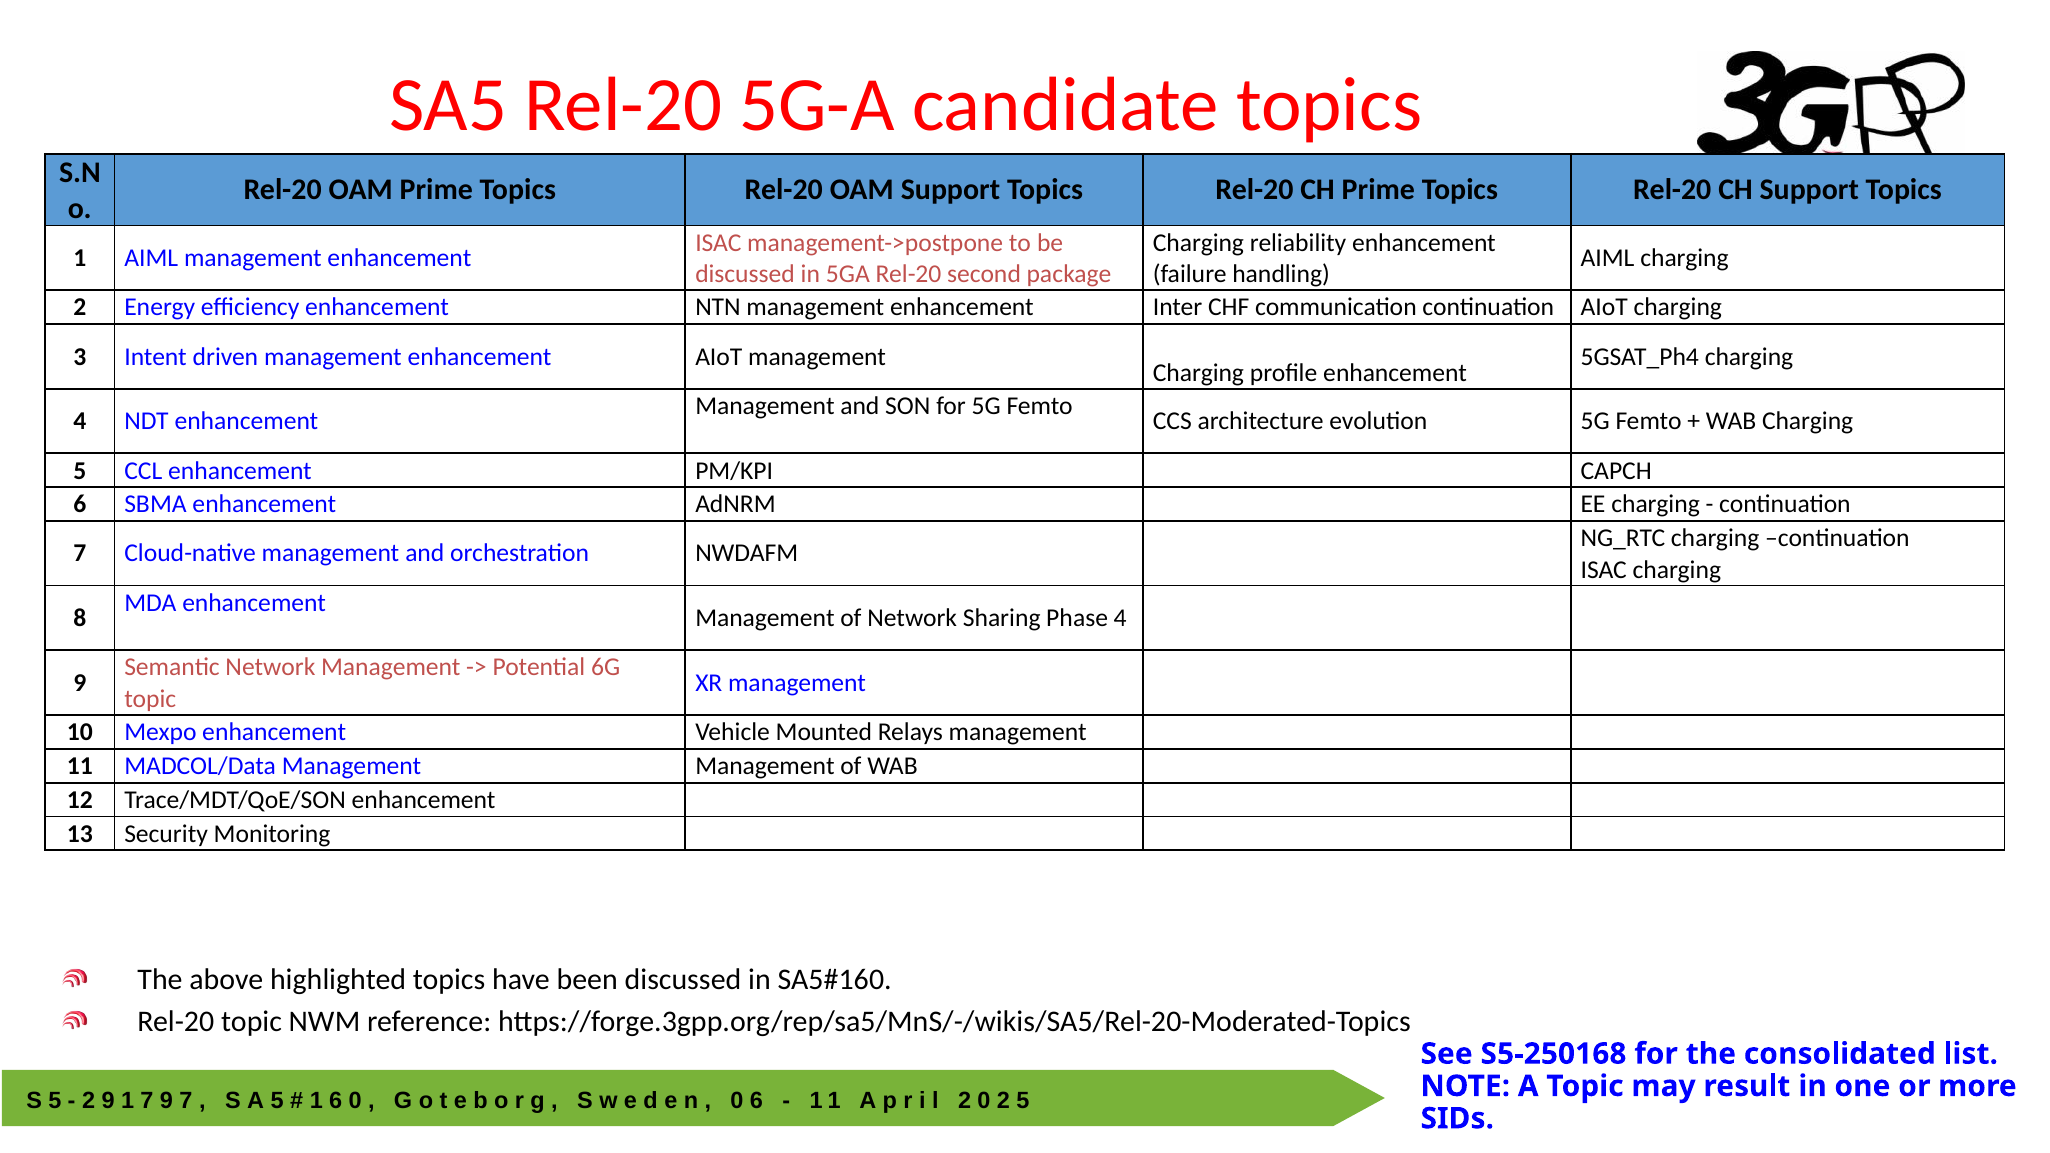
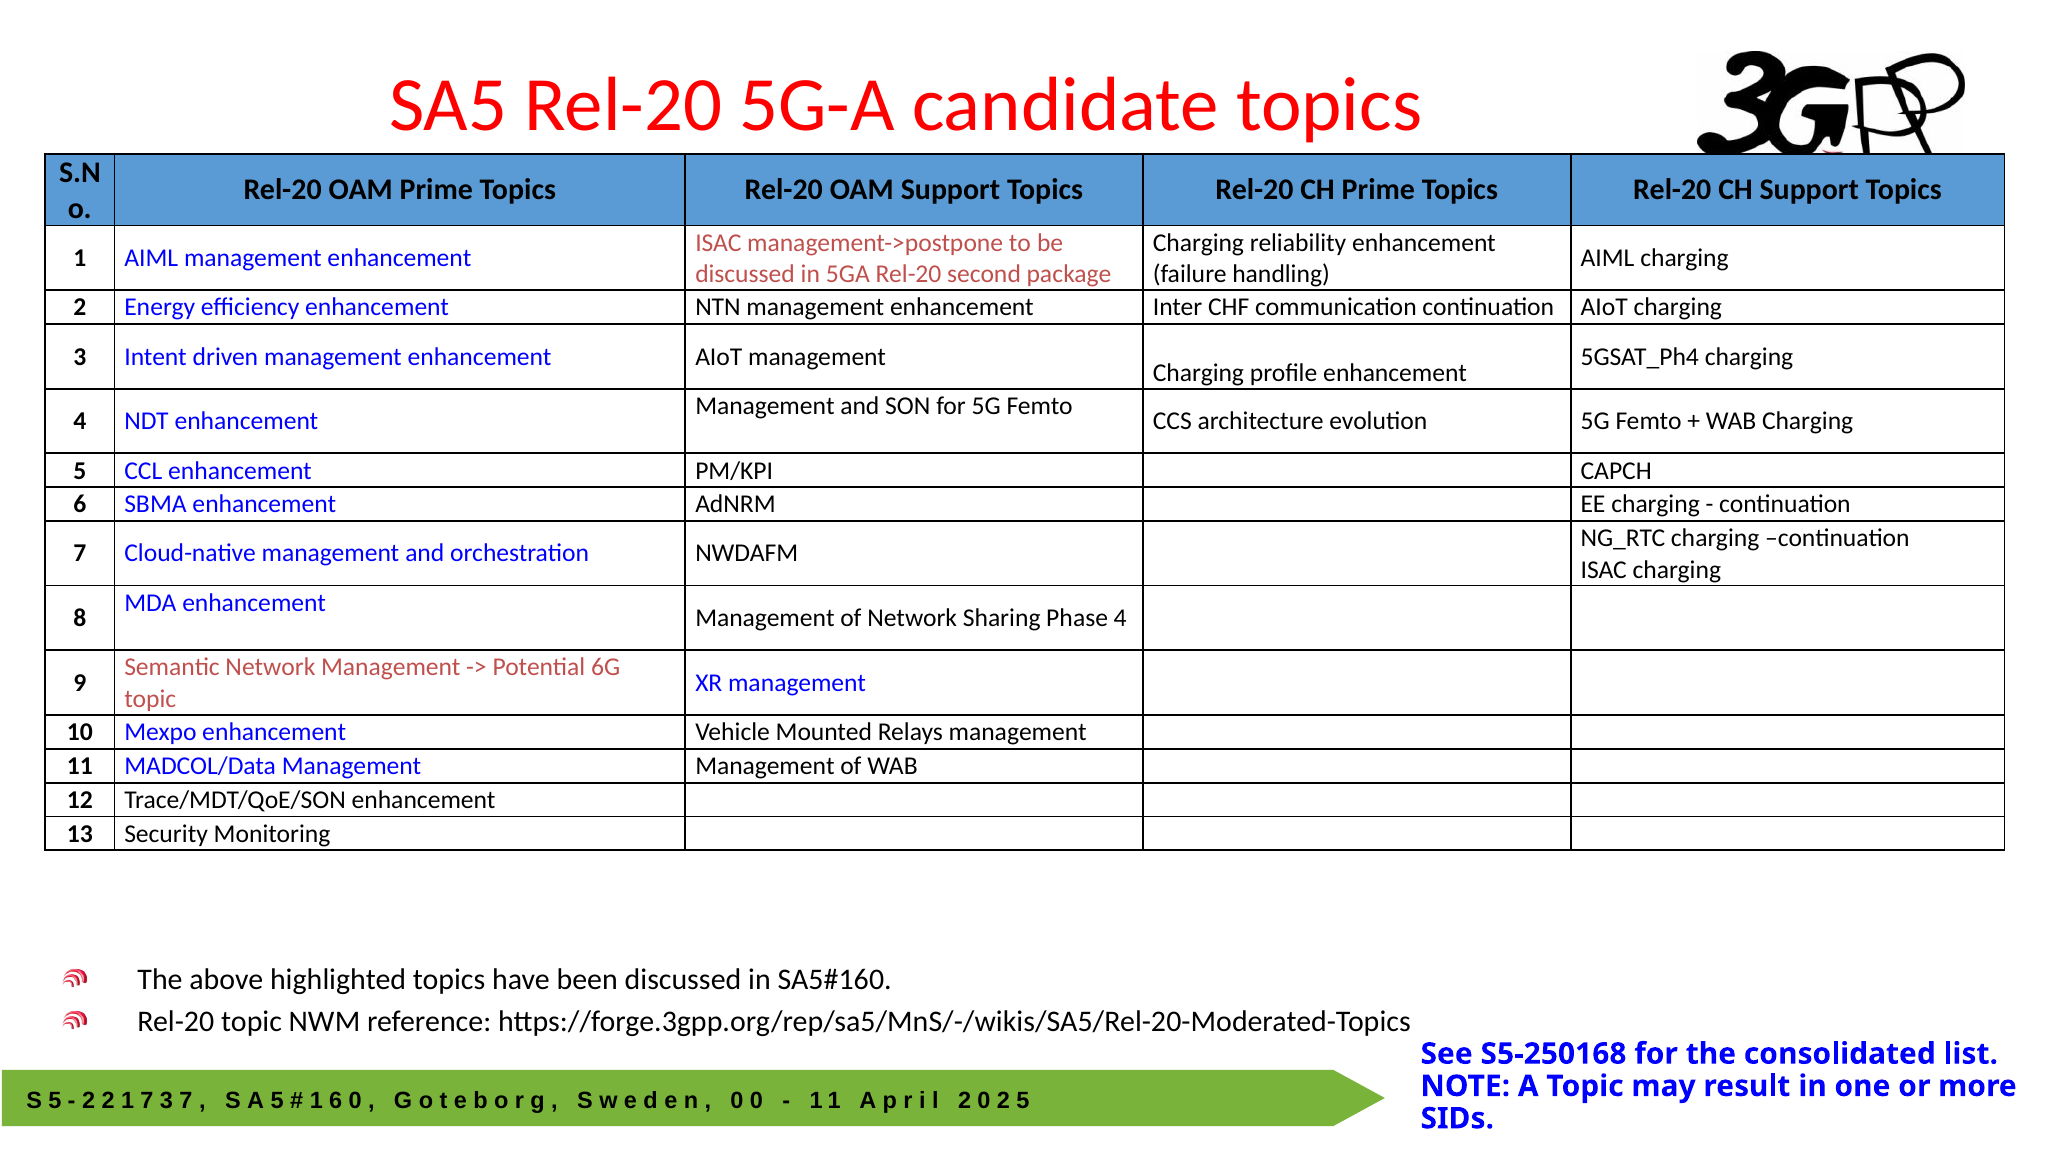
2 9: 9 -> 2 (108, 1101)
7 9: 9 -> 3 (166, 1101)
6: 6 -> 0 (756, 1101)
